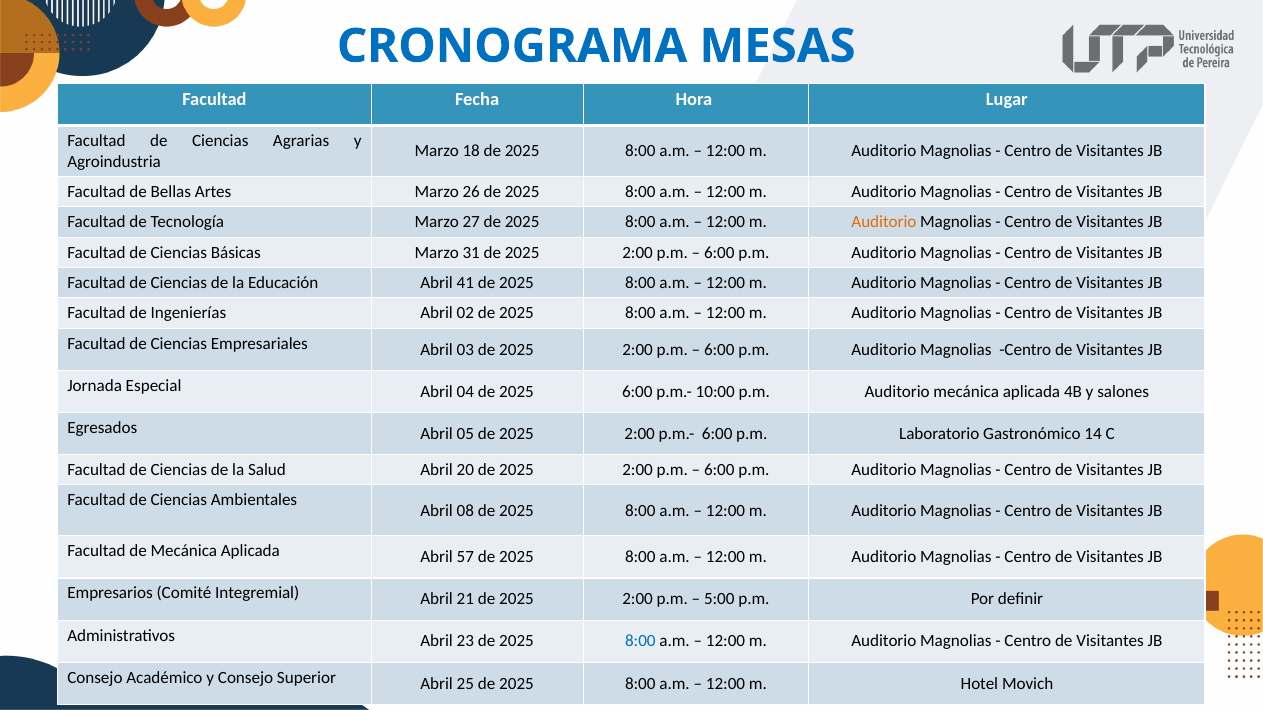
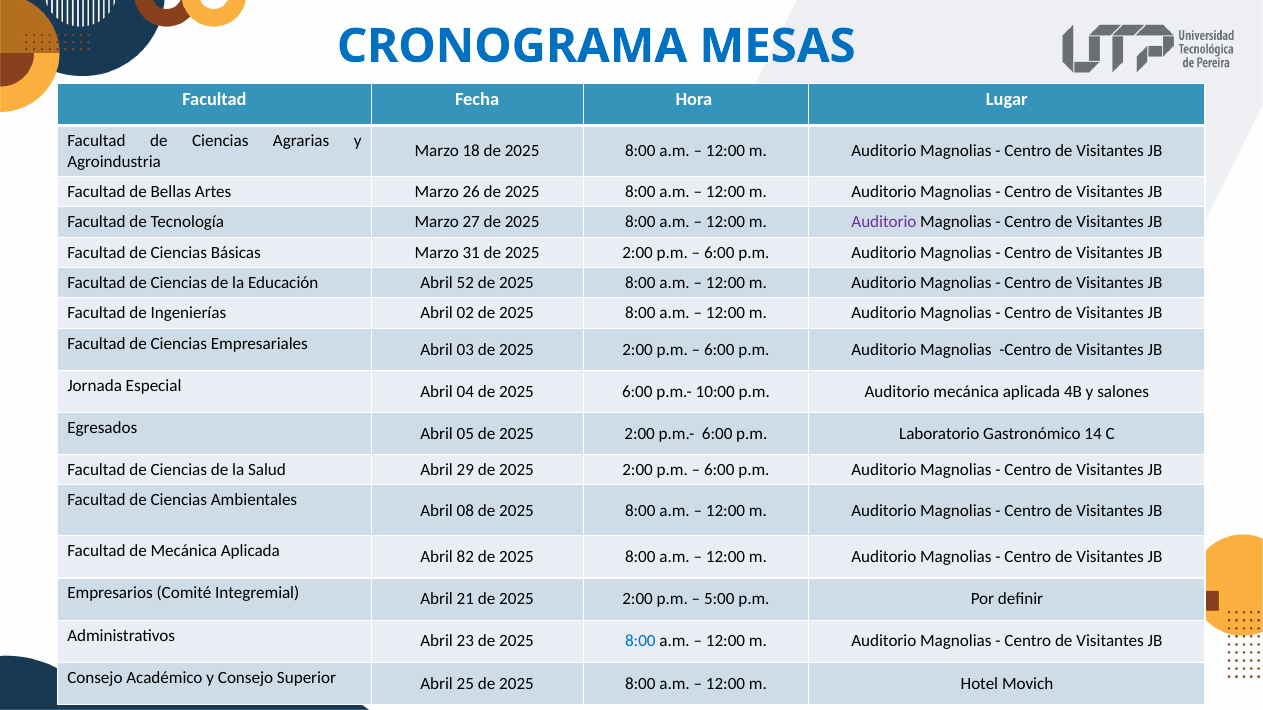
Auditorio colour: orange -> purple (884, 222)
41: 41 -> 52 (465, 283)
20: 20 -> 29 (465, 470)
57: 57 -> 82 (465, 557)
